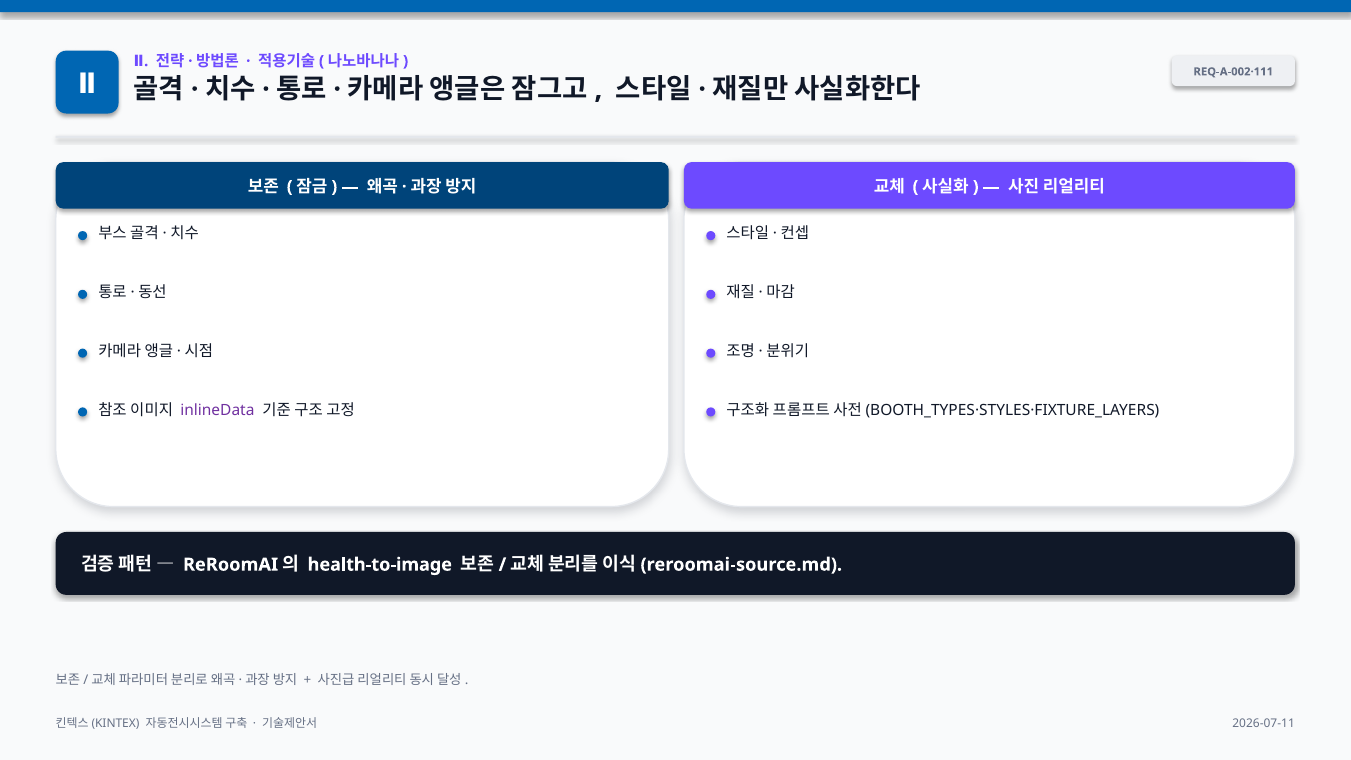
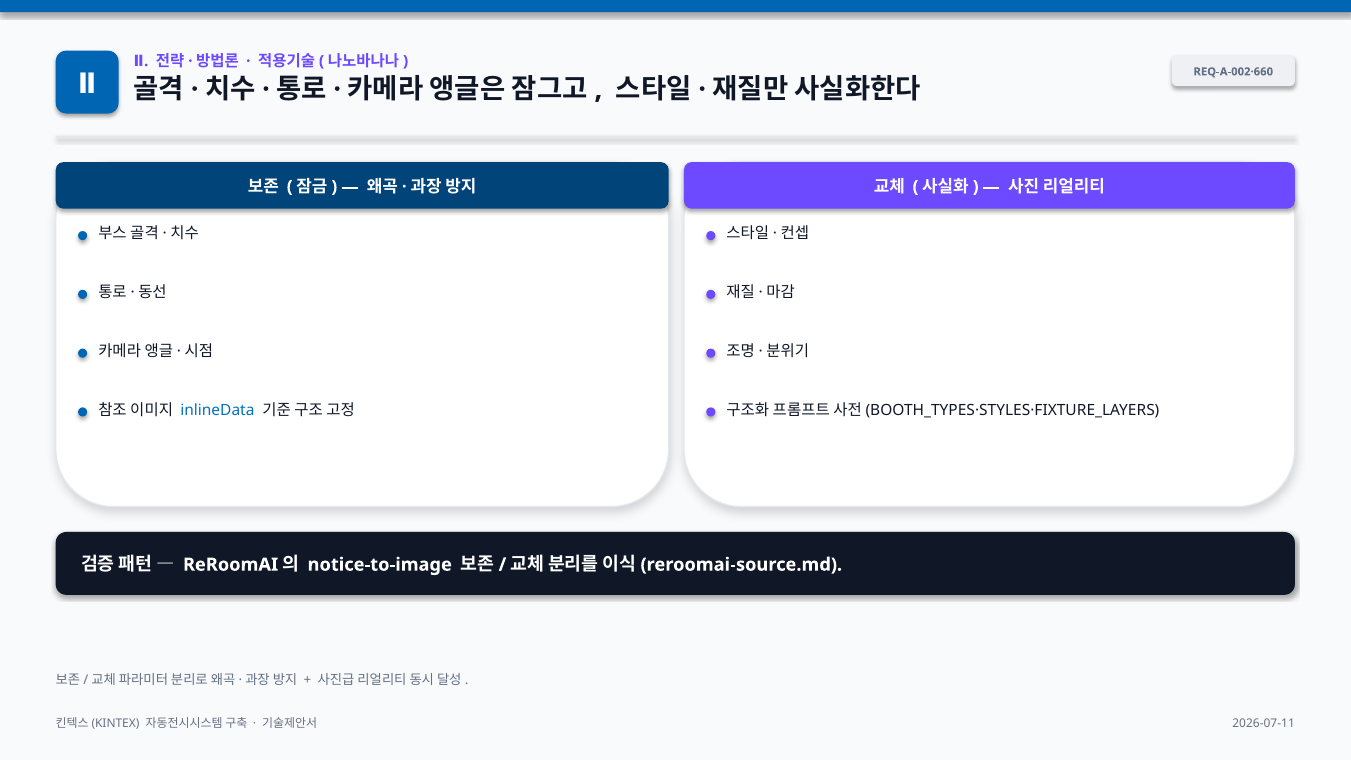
REQ-A-002·111: REQ-A-002·111 -> REQ-A-002·660 (1233, 72)
inlineData colour: purple -> blue (217, 410)
health-to-image: health-to-image -> notice-to-image (380, 565)
